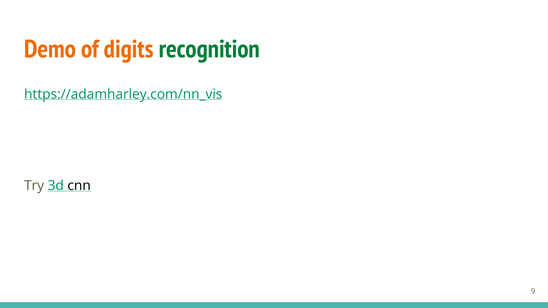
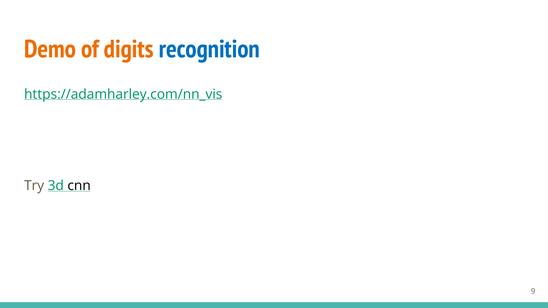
recognition colour: green -> blue (209, 49)
